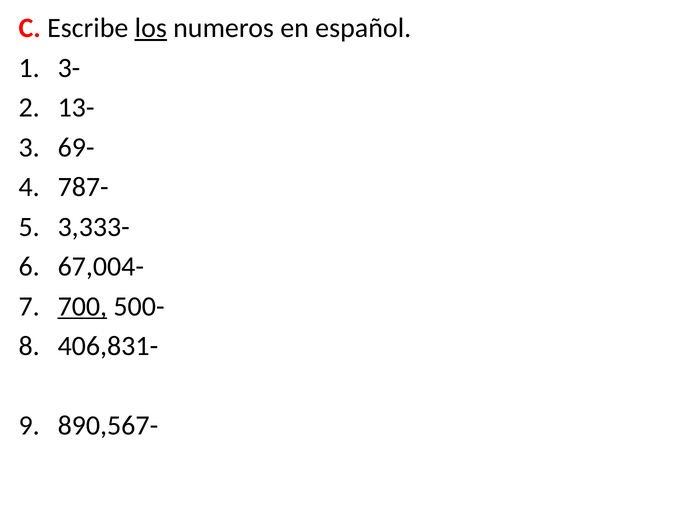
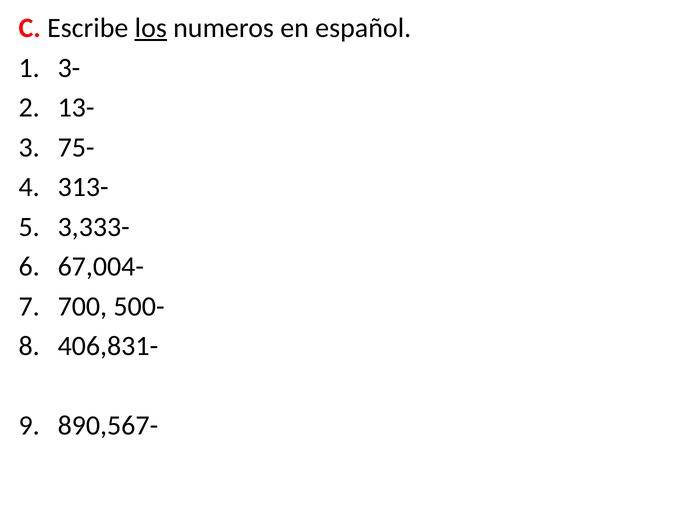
69-: 69- -> 75- (76, 147)
787-: 787- -> 313- (83, 187)
700 underline: present -> none (82, 307)
